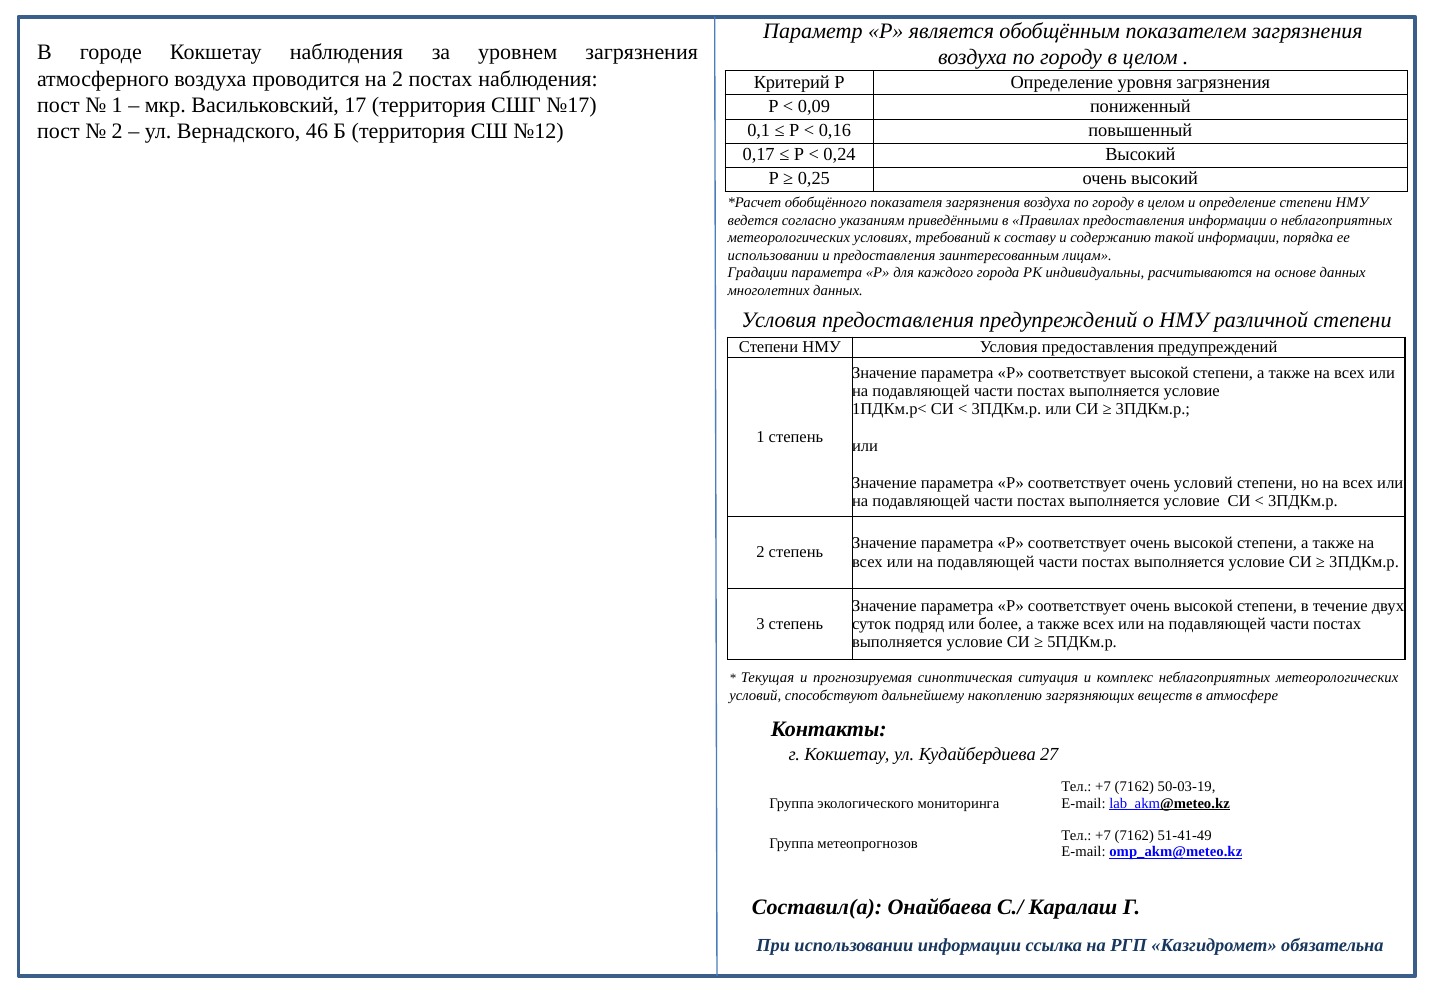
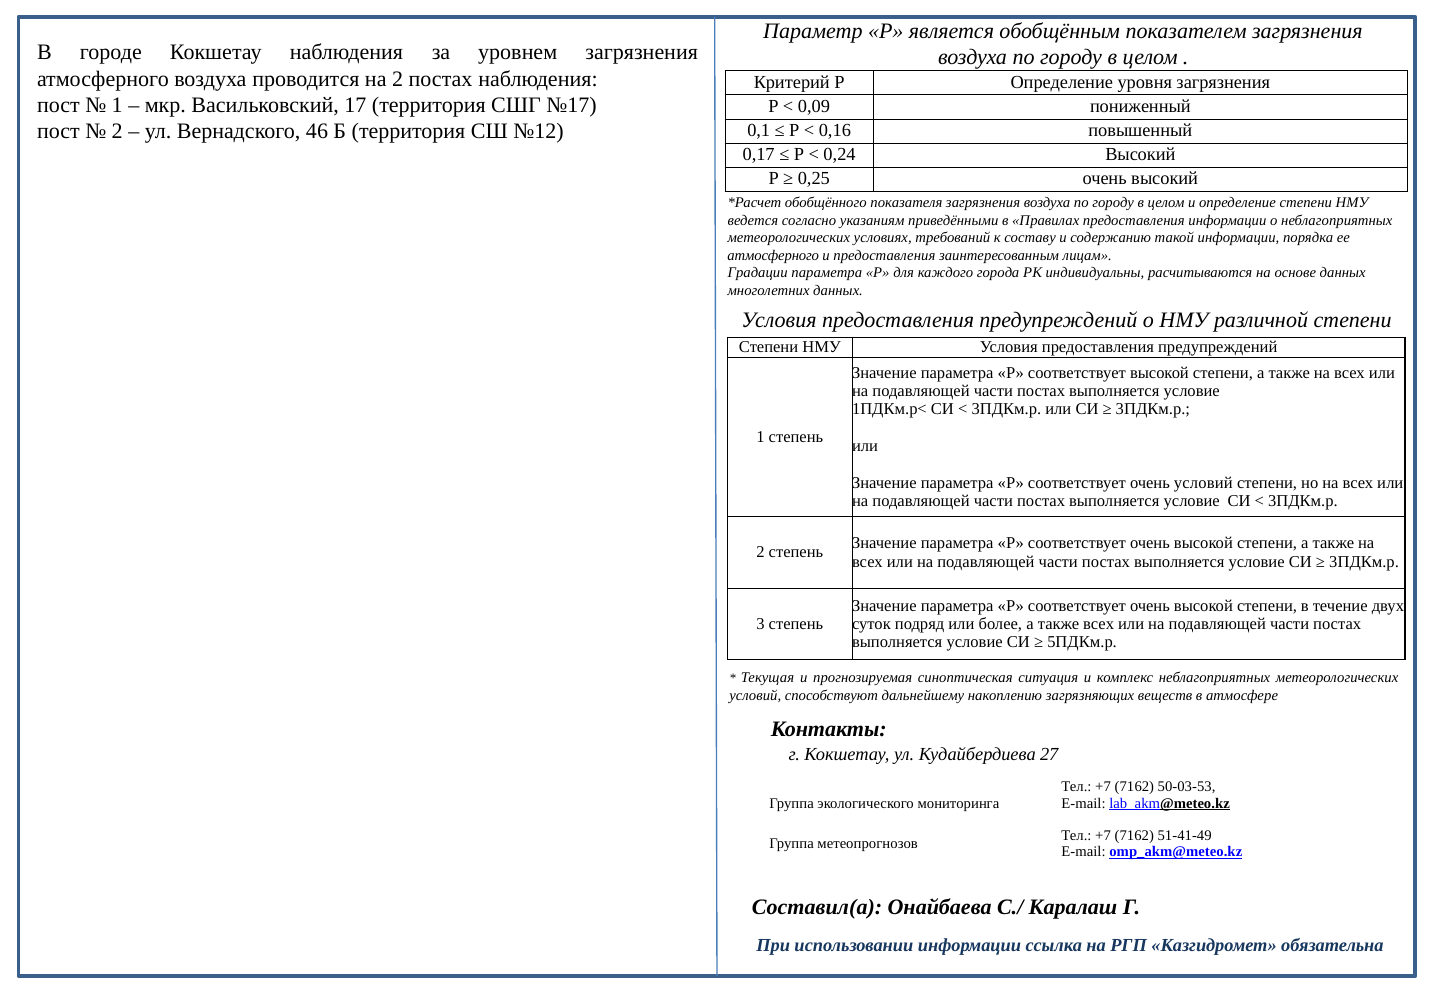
использовании: использовании -> атмосферного (773, 255)
50-03-19: 50-03-19 -> 50-03-53 (1187, 787)
